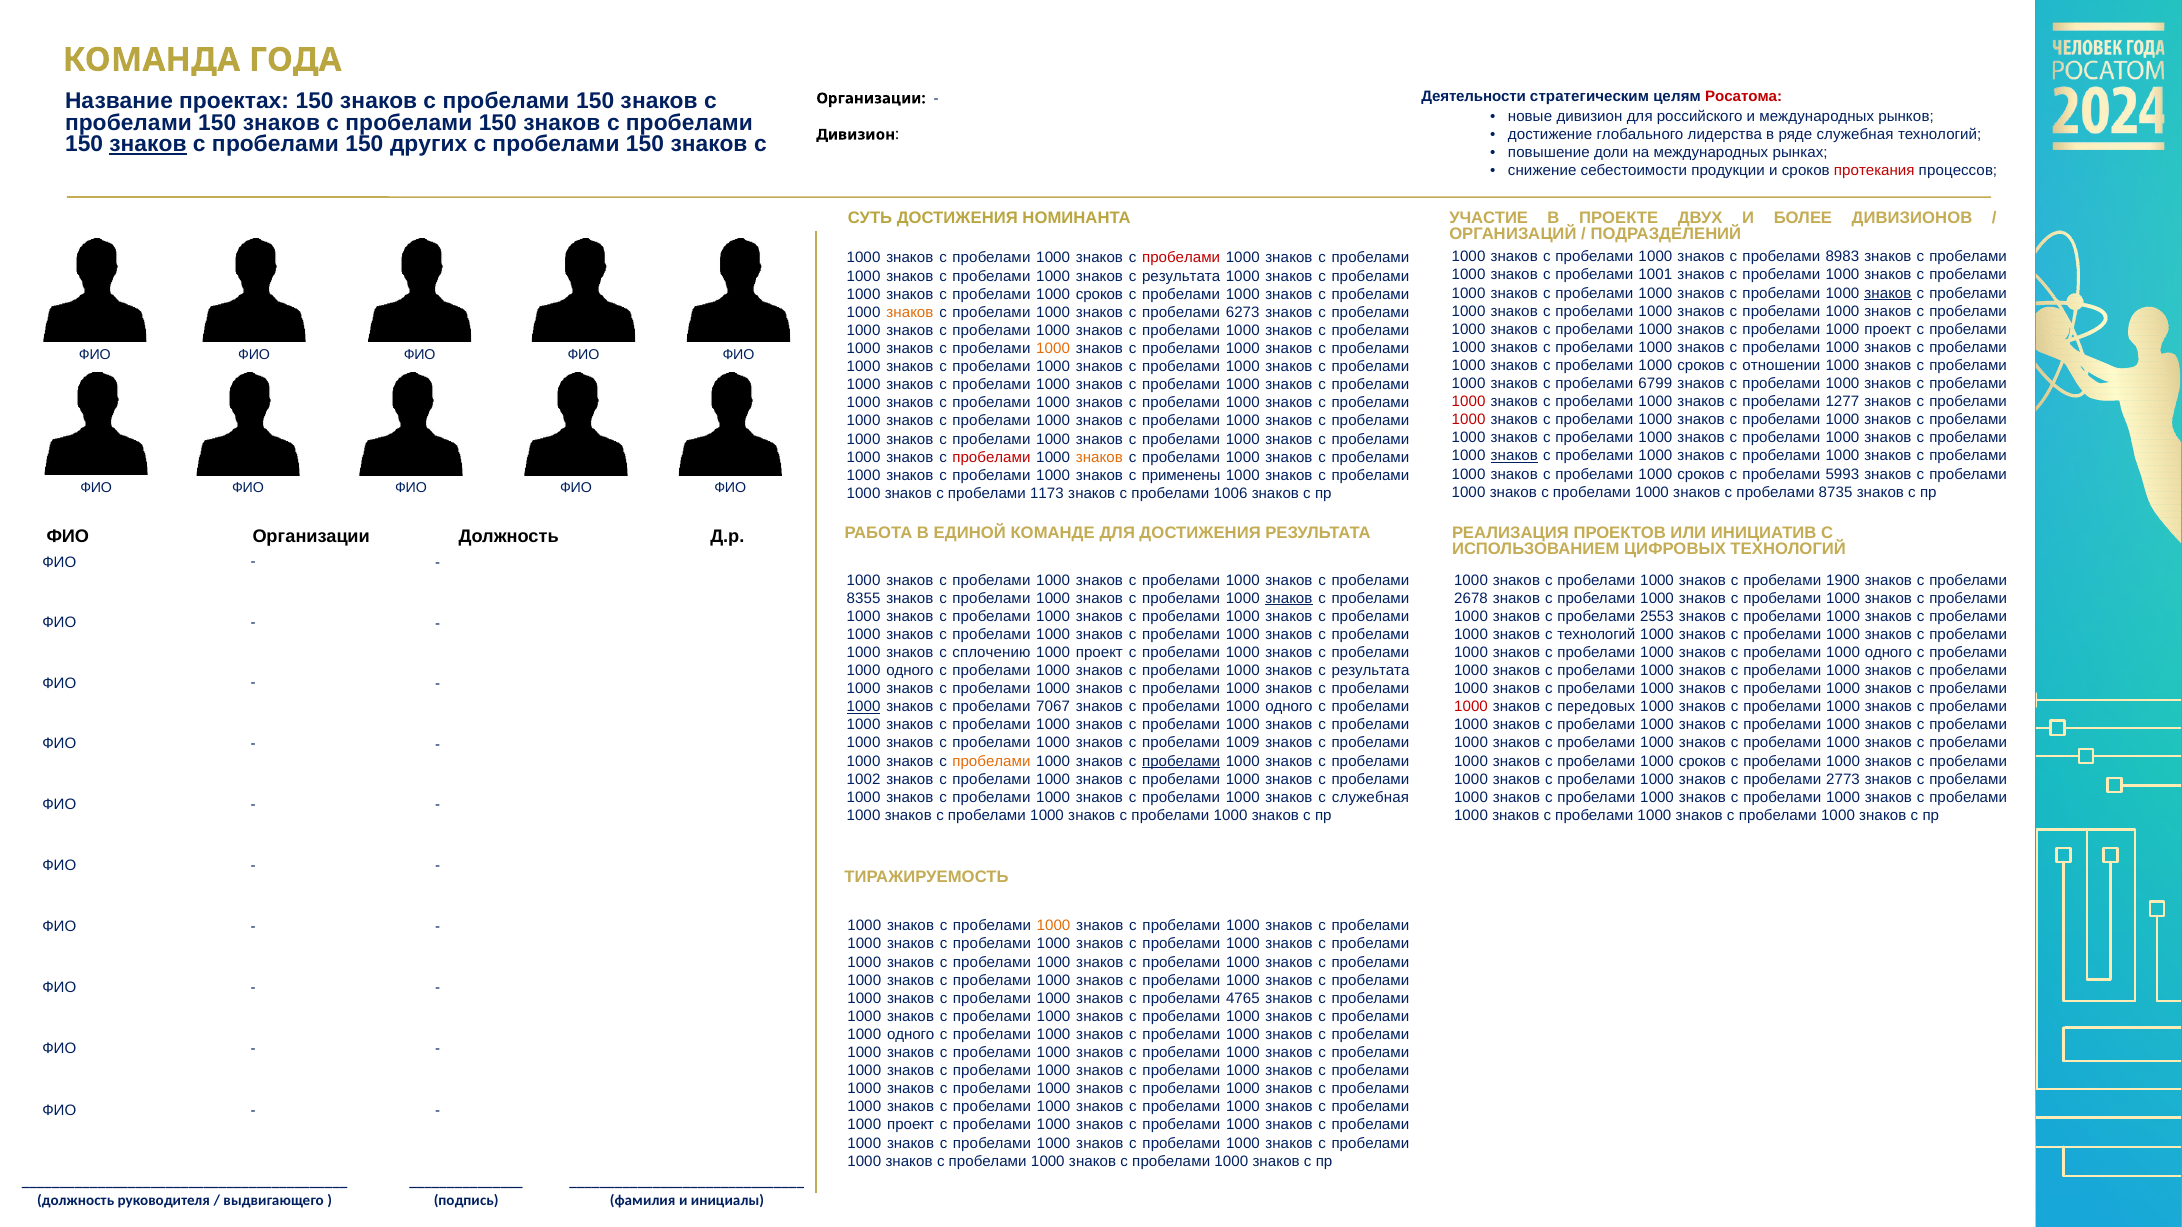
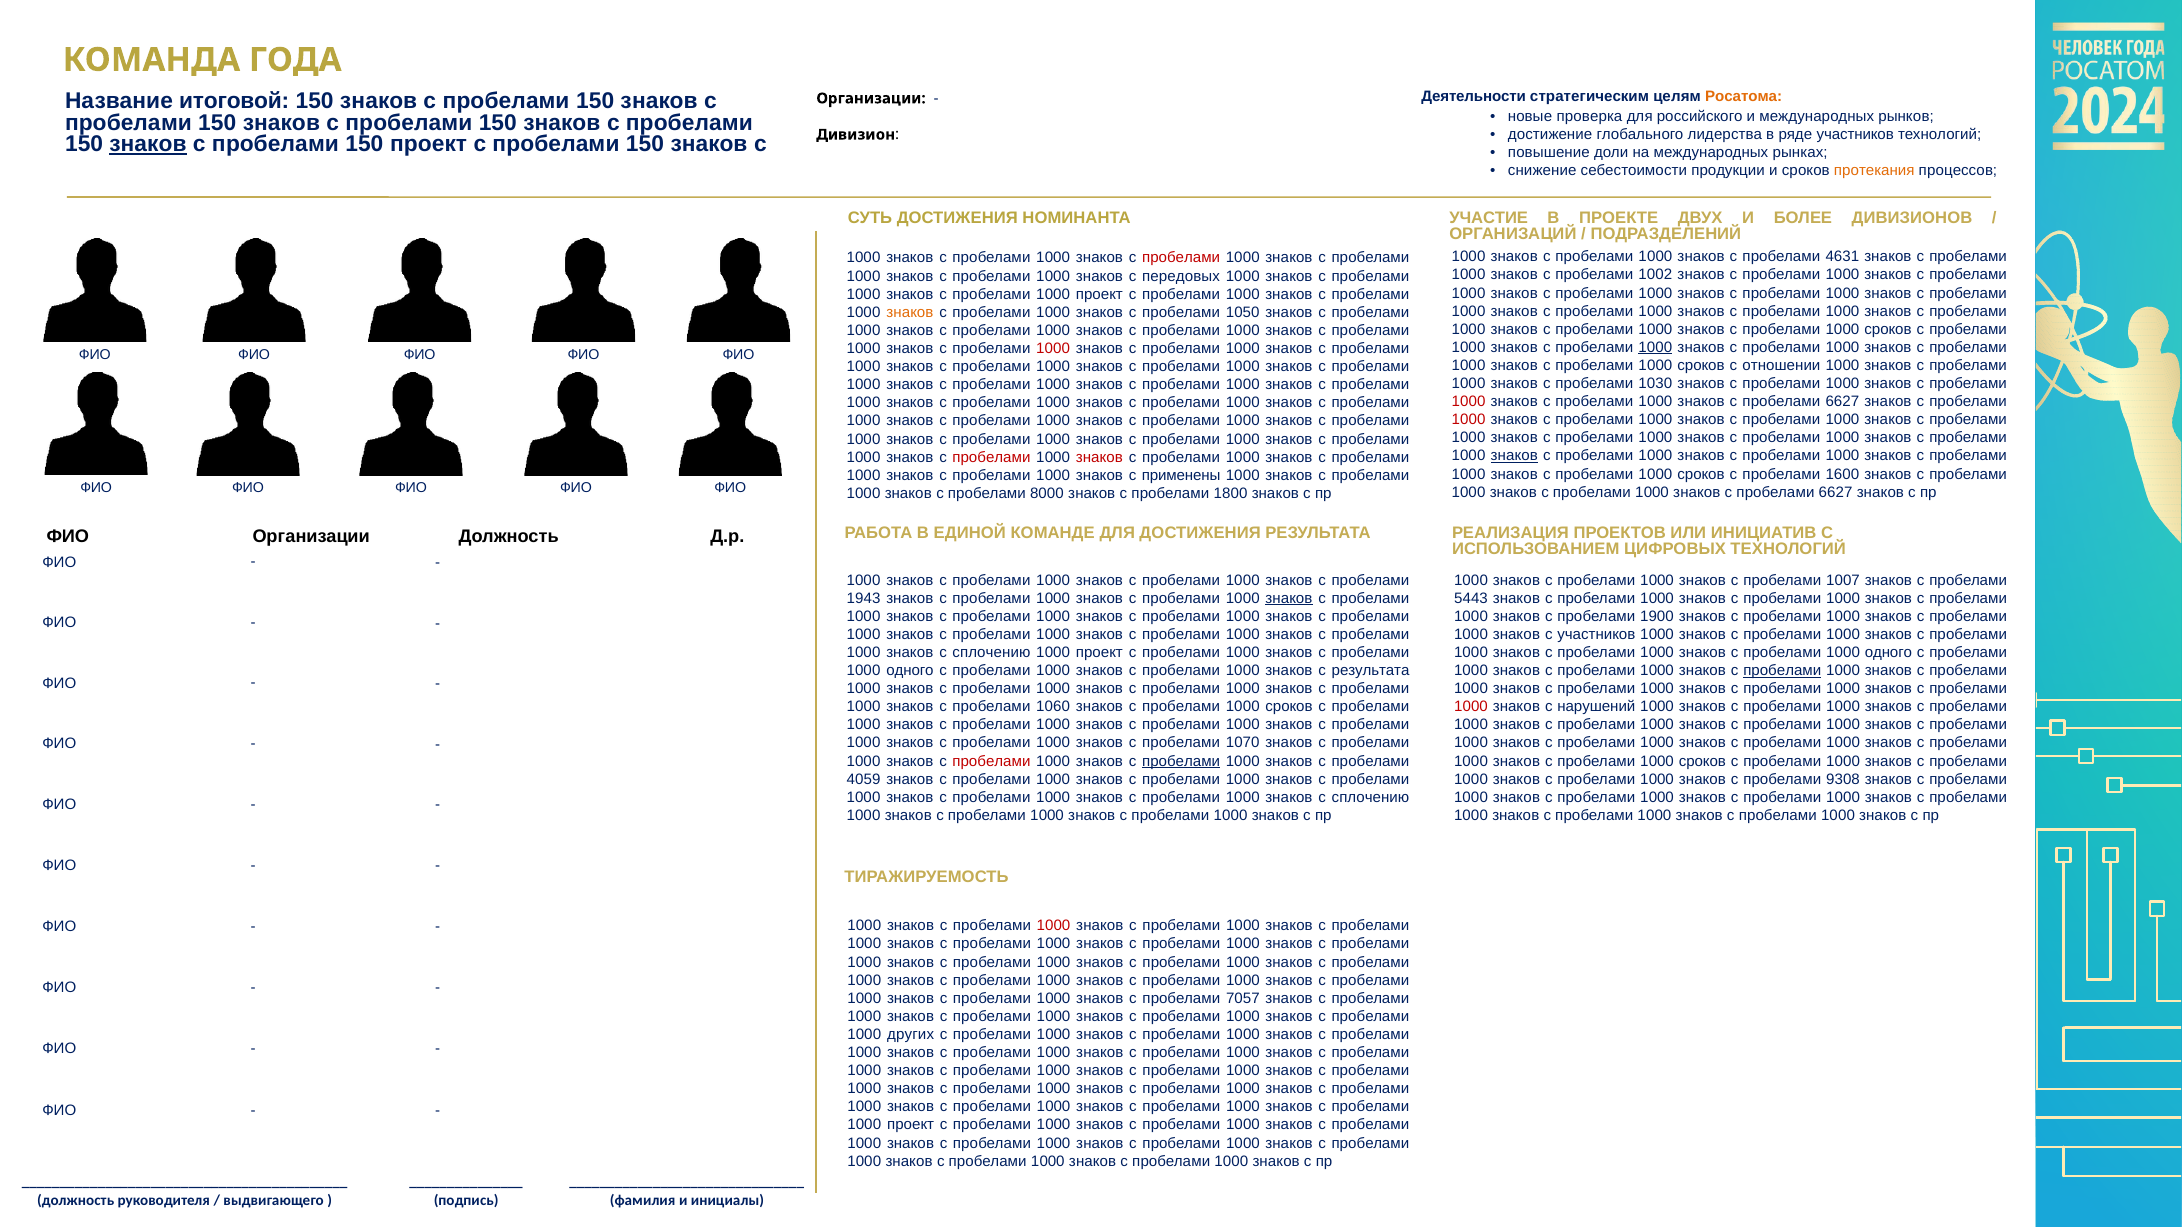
Росатома colour: red -> orange (1744, 97)
проектах: проектах -> итоговой (234, 101)
новые дивизион: дивизион -> проверка (1589, 116)
ряде служебная: служебная -> участников (1855, 134)
150 других: других -> проект (429, 144)
протекания colour: red -> orange (1874, 171)
8983: 8983 -> 4631 (1842, 257)
1001: 1001 -> 1002 (1655, 275)
результата: результата -> передовых (1181, 276)
знаков underline: present -> none (1888, 293)
сроков: сроков -> проект (1099, 294)
6273: 6273 -> 1050 (1243, 312)
проект: проект -> сроков (1888, 329)
1000 underline: none -> present (1655, 348)
1000 colour: orange -> red (1053, 349)
6799: 6799 -> 1030 (1655, 384)
1277: 1277 -> 6627 (1842, 402)
знаков colour: orange -> red (1099, 457)
5993: 5993 -> 1600 (1842, 474)
8735: 8735 -> 6627 (1836, 492)
1173: 1173 -> 8000 (1047, 494)
1006: 1006 -> 1800 (1231, 494)
1900: 1900 -> 1007 (1843, 580)
8355: 8355 -> 1943 (864, 598)
2678: 2678 -> 5443 (1471, 598)
2553: 2553 -> 1900 (1657, 617)
с технологий: технологий -> участников (1596, 635)
пробелами underline: none -> present (1782, 671)
1000 underline: present -> none (864, 707)
7067: 7067 -> 1060 (1053, 707)
одного: одного -> сроков (1289, 707)
передовых: передовых -> нарушений (1596, 707)
1009: 1009 -> 1070 (1243, 743)
пробелами colour: orange -> red (991, 761)
1002: 1002 -> 4059 (864, 780)
2773: 2773 -> 9308 (1843, 780)
служебная: служебная -> сплочению (1370, 798)
1000 colour: orange -> red (1054, 926)
4765: 4765 -> 7057 (1243, 999)
одного: одного -> других (911, 1035)
